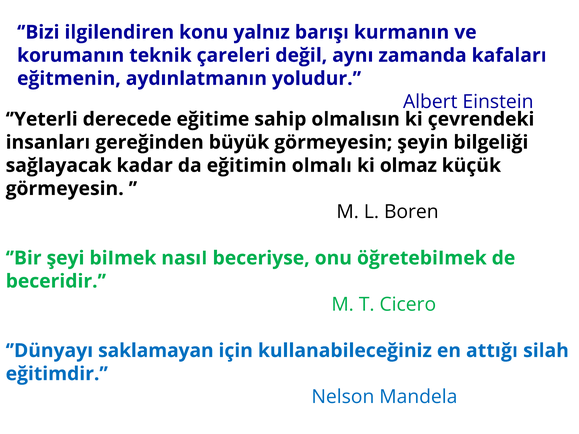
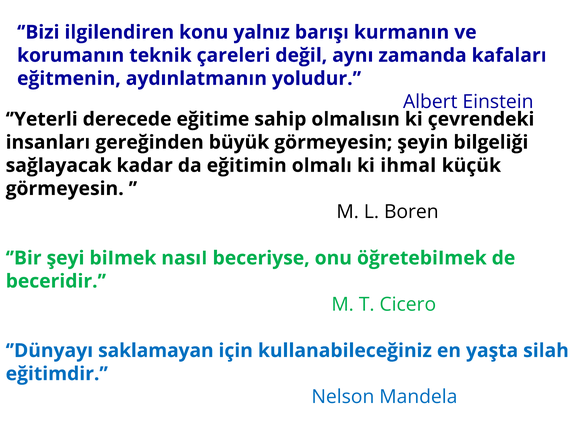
olmaz: olmaz -> ihmal (408, 166)
attığı: attığı -> yaşta (492, 351)
